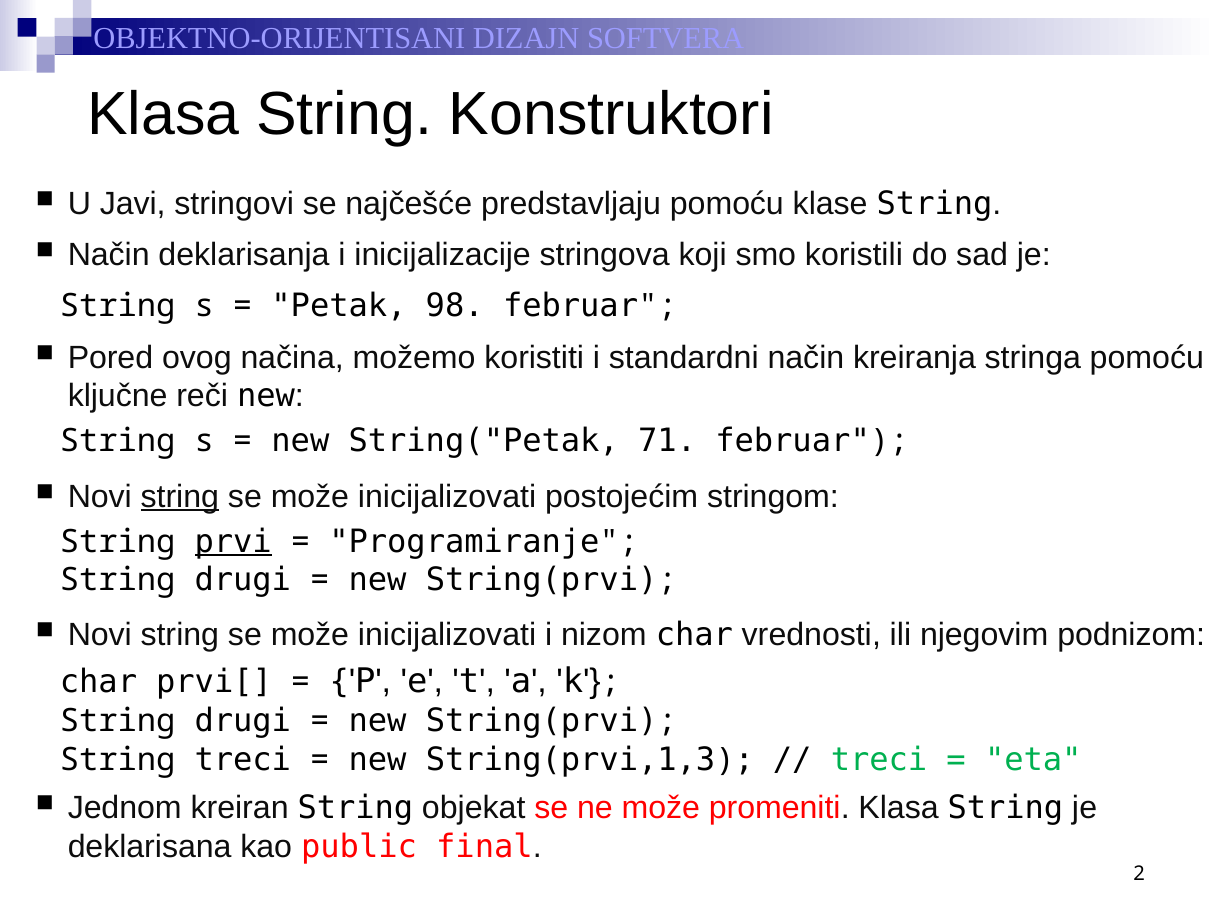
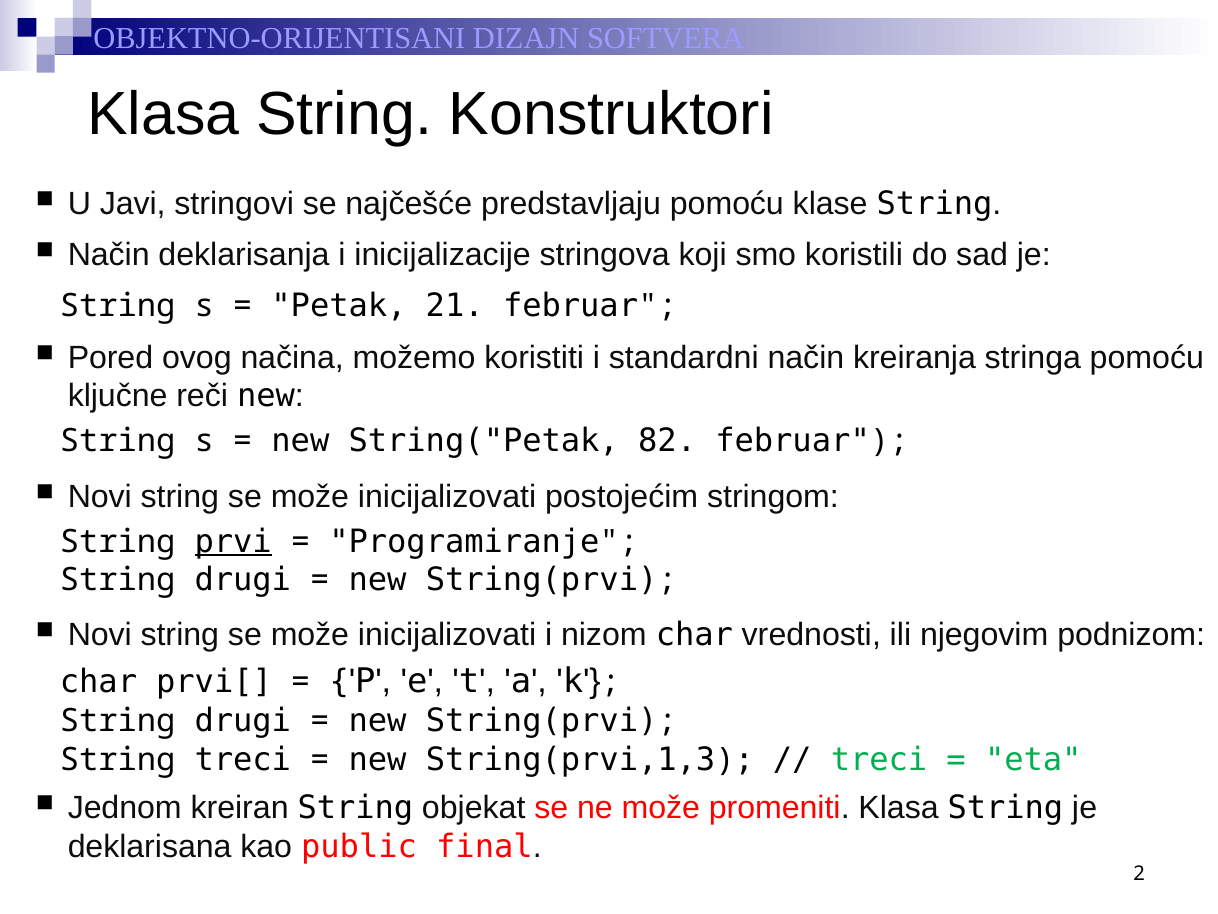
98: 98 -> 21 (455, 306)
71: 71 -> 82 (667, 441)
string underline: present -> none (180, 496)
